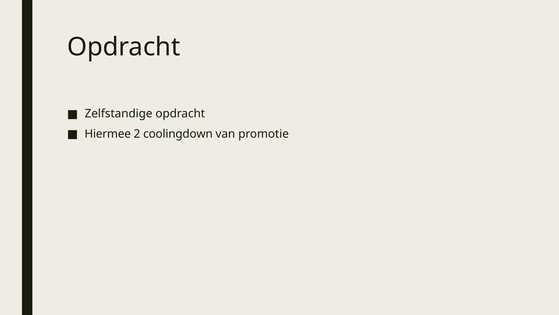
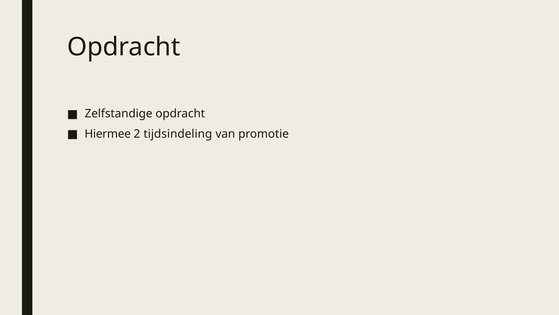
coolingdown: coolingdown -> tijdsindeling (178, 134)
